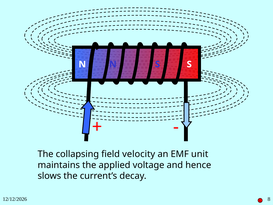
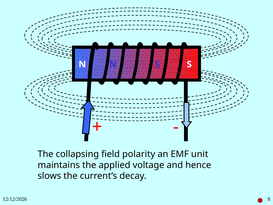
velocity: velocity -> polarity (139, 154)
